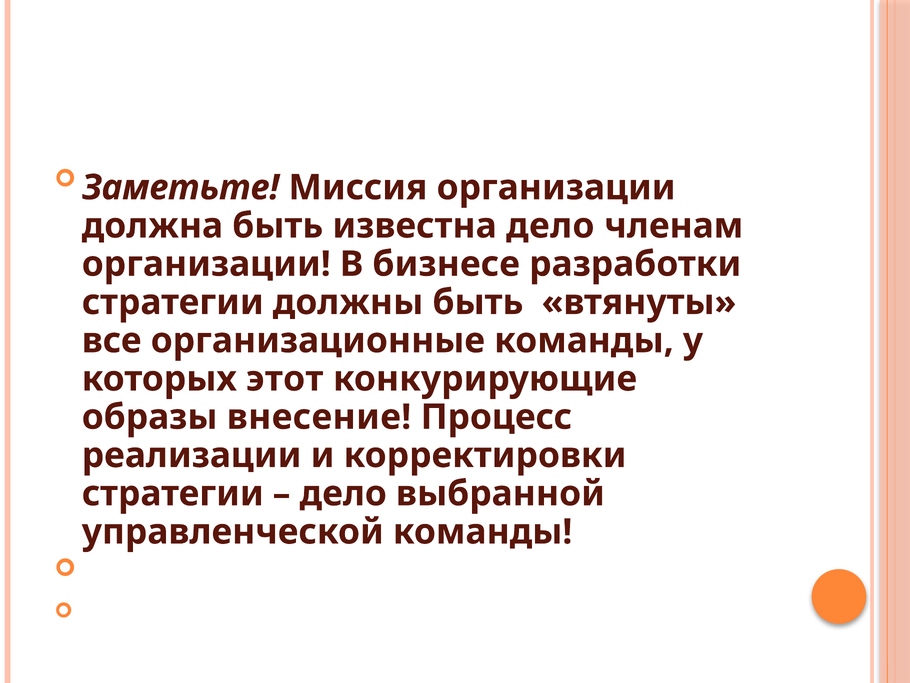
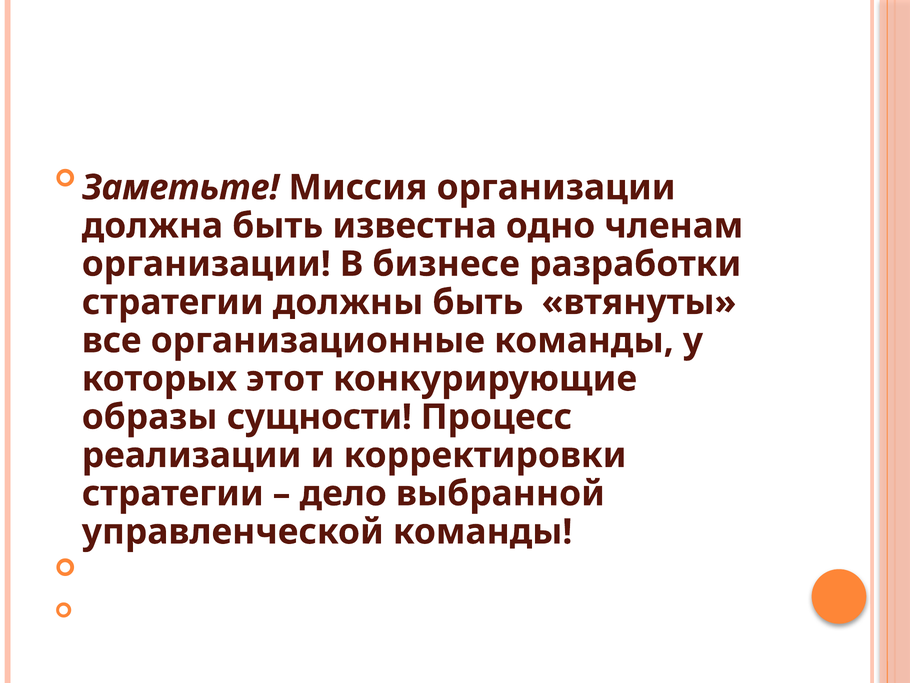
известна дело: дело -> одно (551, 226)
внесение: внесение -> сущности (319, 417)
